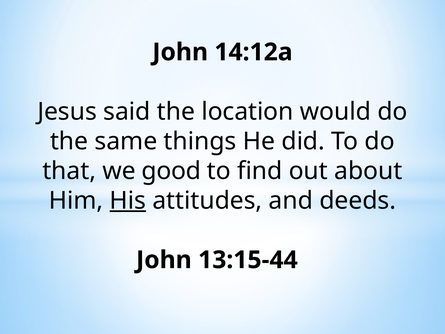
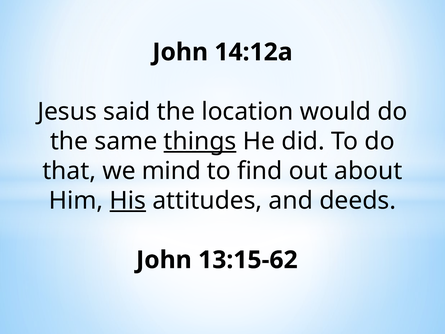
things underline: none -> present (200, 141)
good: good -> mind (171, 171)
13:15-44: 13:15-44 -> 13:15-62 (248, 260)
